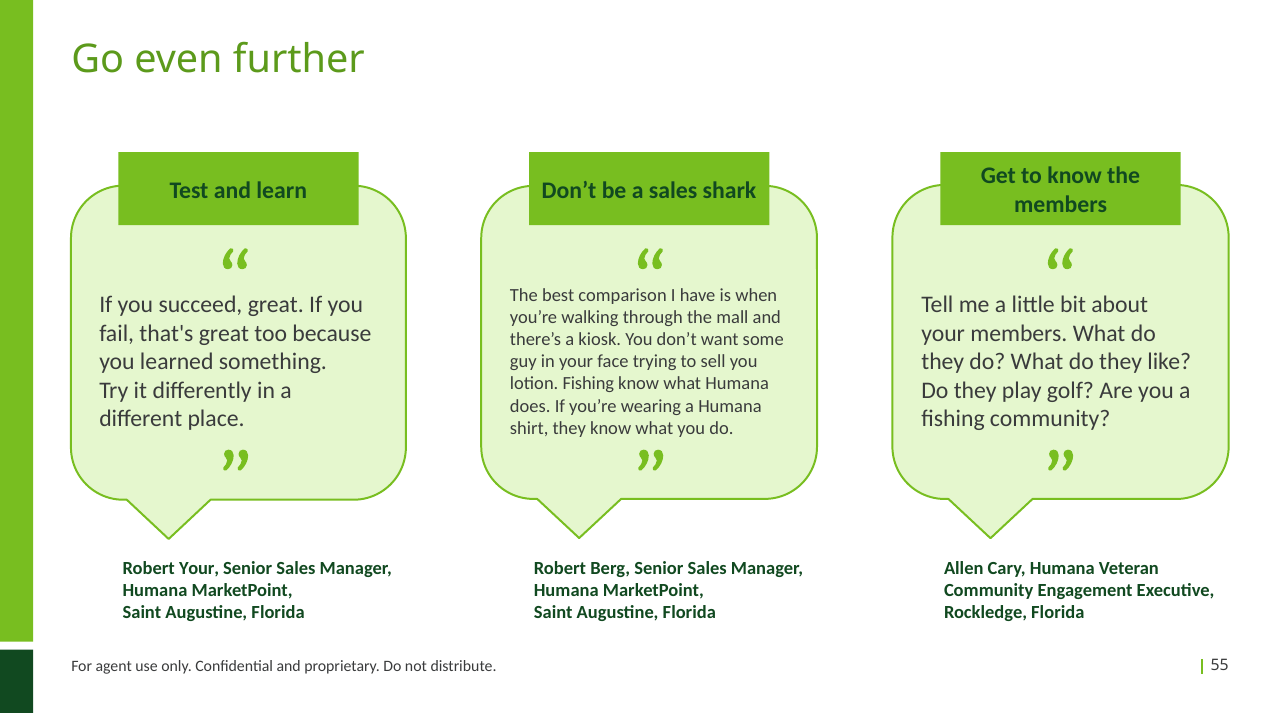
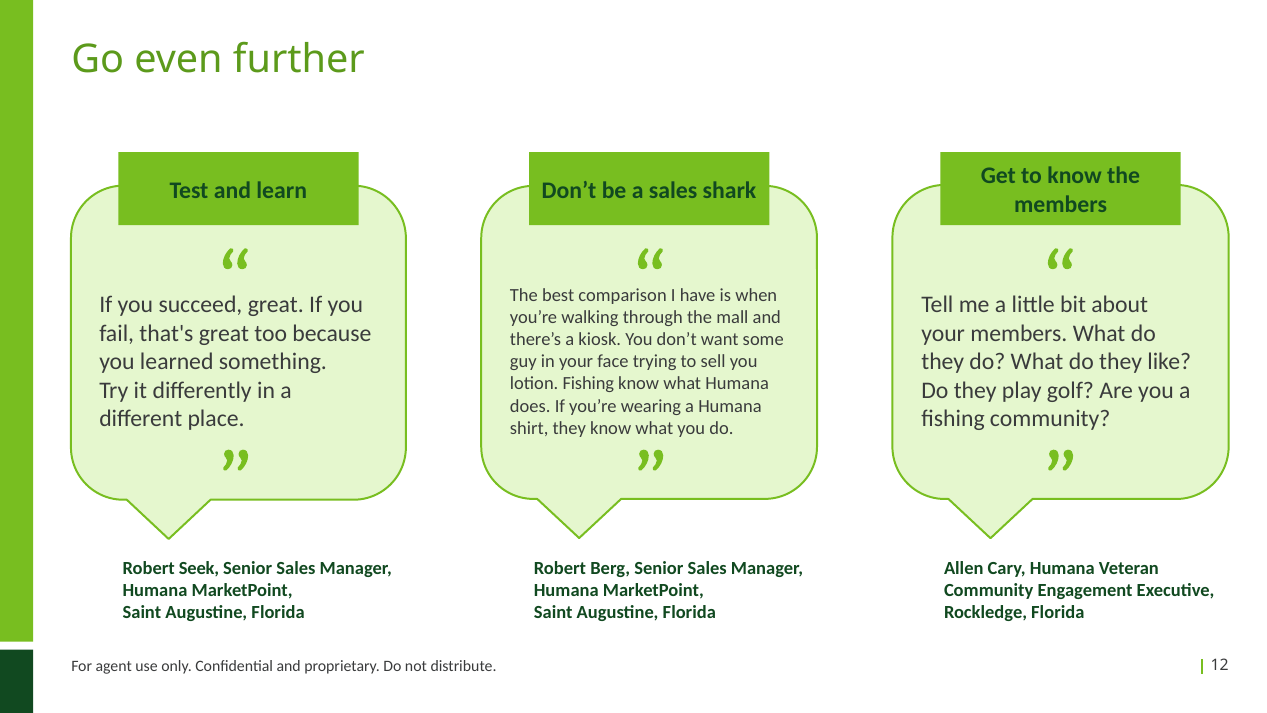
Robert Your: Your -> Seek (199, 568)
55: 55 -> 12 (1220, 665)
